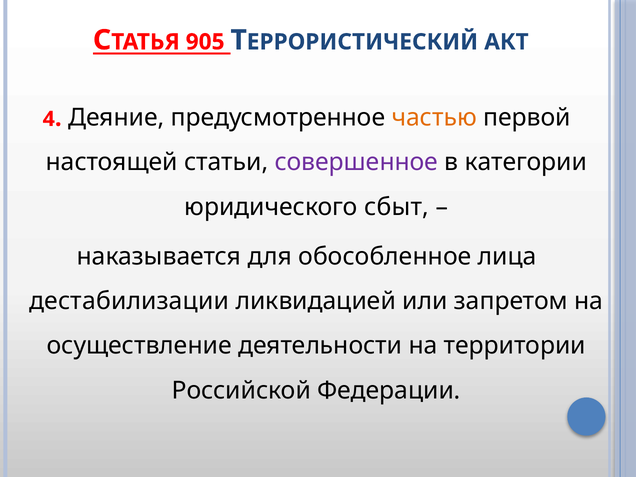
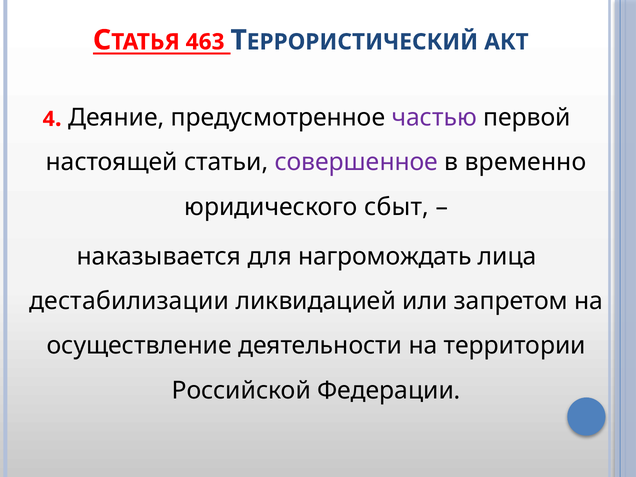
905: 905 -> 463 (205, 42)
частью colour: orange -> purple (434, 118)
категории: категории -> временно (526, 162)
обособленное: обособленное -> нагромождать (385, 257)
